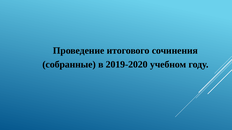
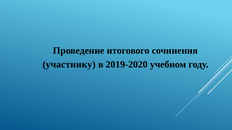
собранные: собранные -> участнику (69, 65)
